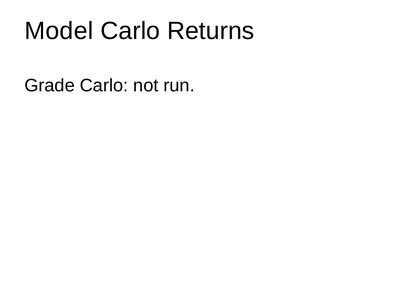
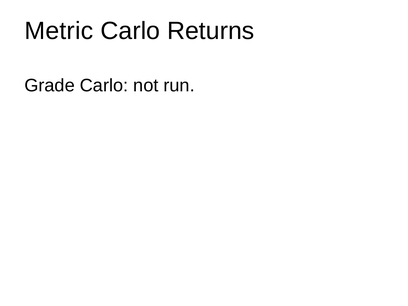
Model: Model -> Metric (59, 31)
